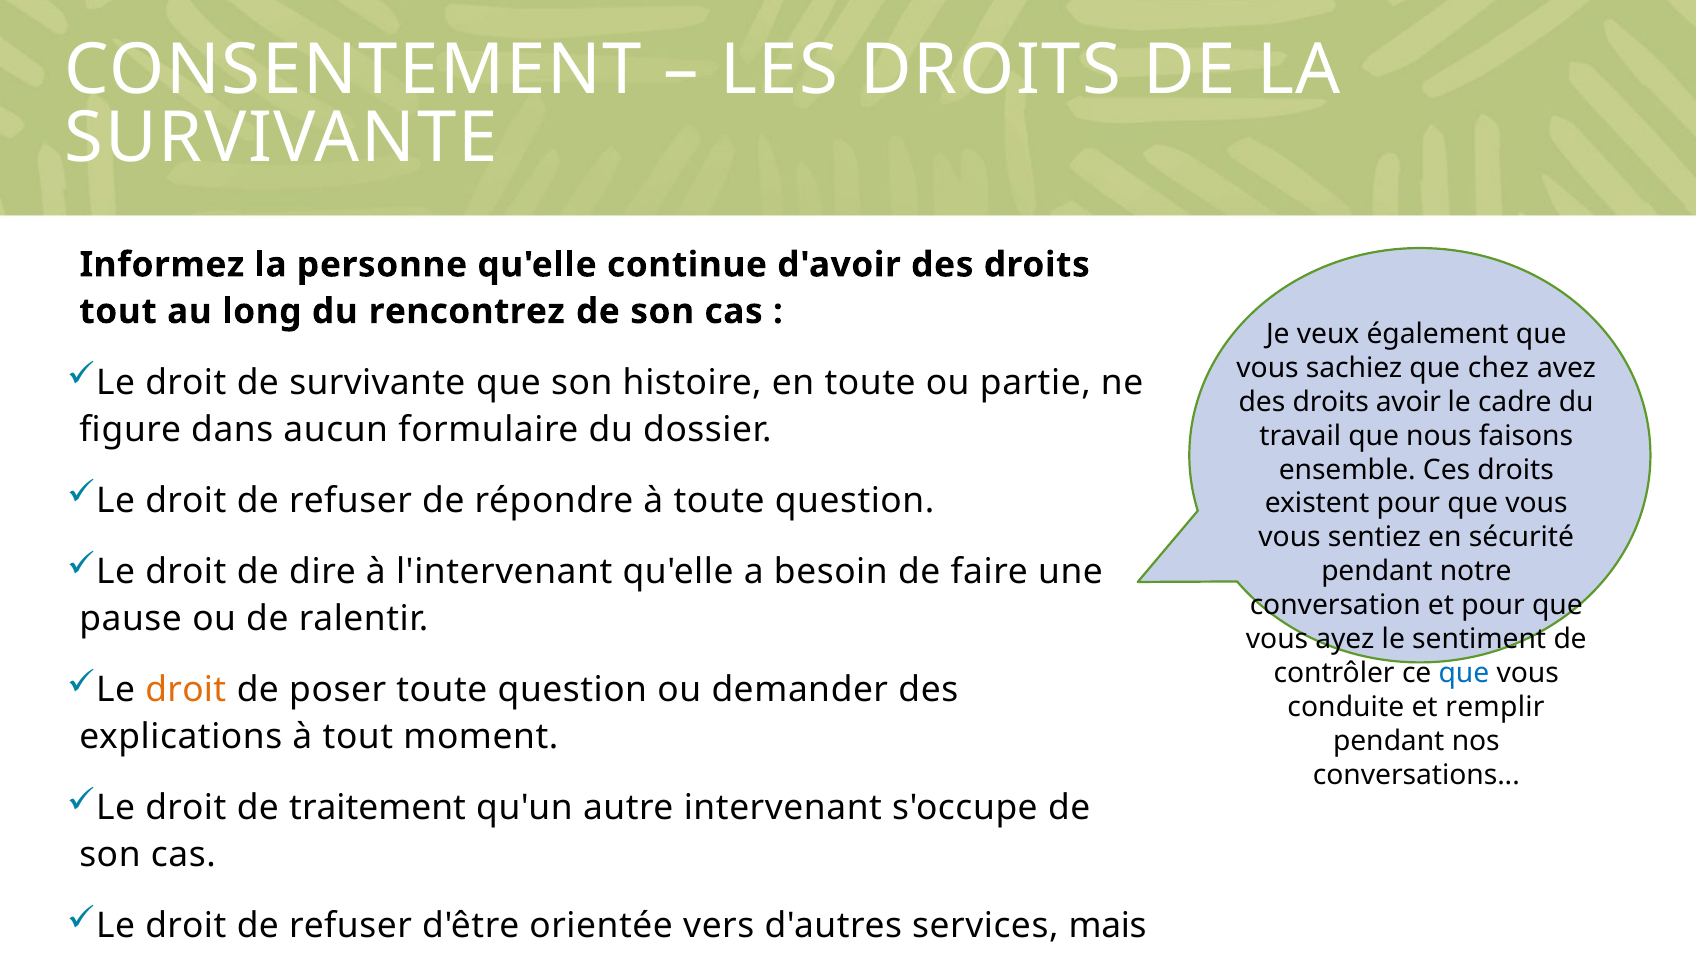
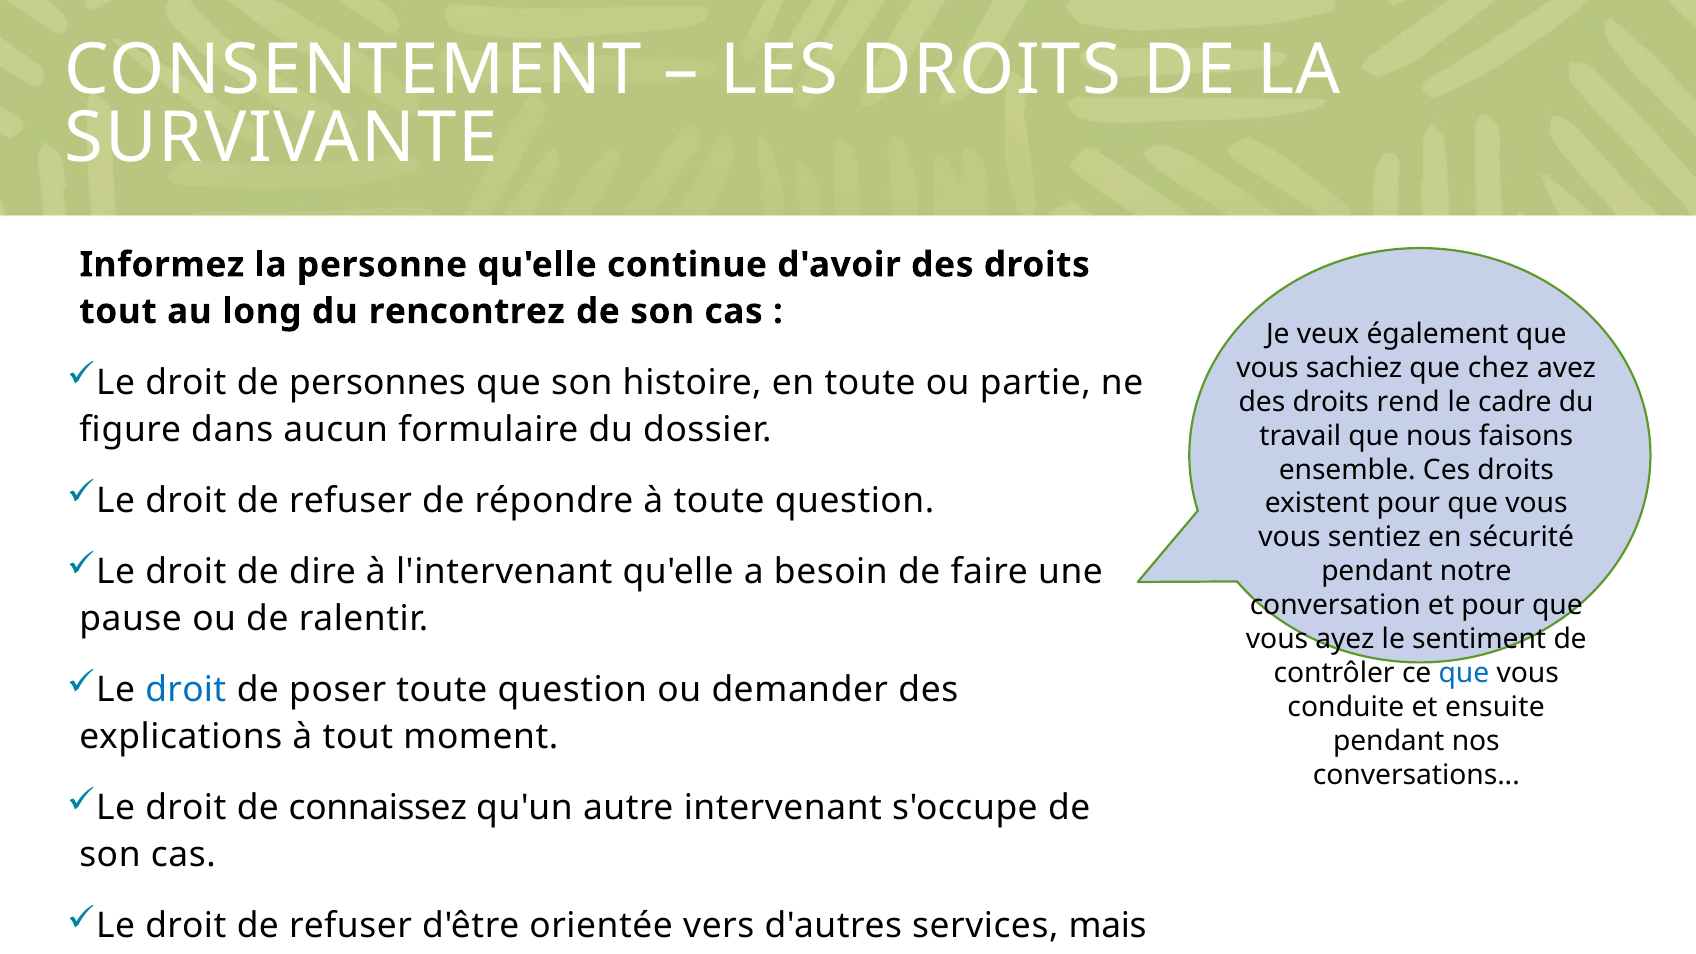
de survivante: survivante -> personnes (378, 383)
avoir: avoir -> rend (1408, 402)
droit colour: orange -> blue (186, 690)
remplir: remplir -> ensuite (1495, 707)
traitement: traitement -> connaissez (378, 808)
